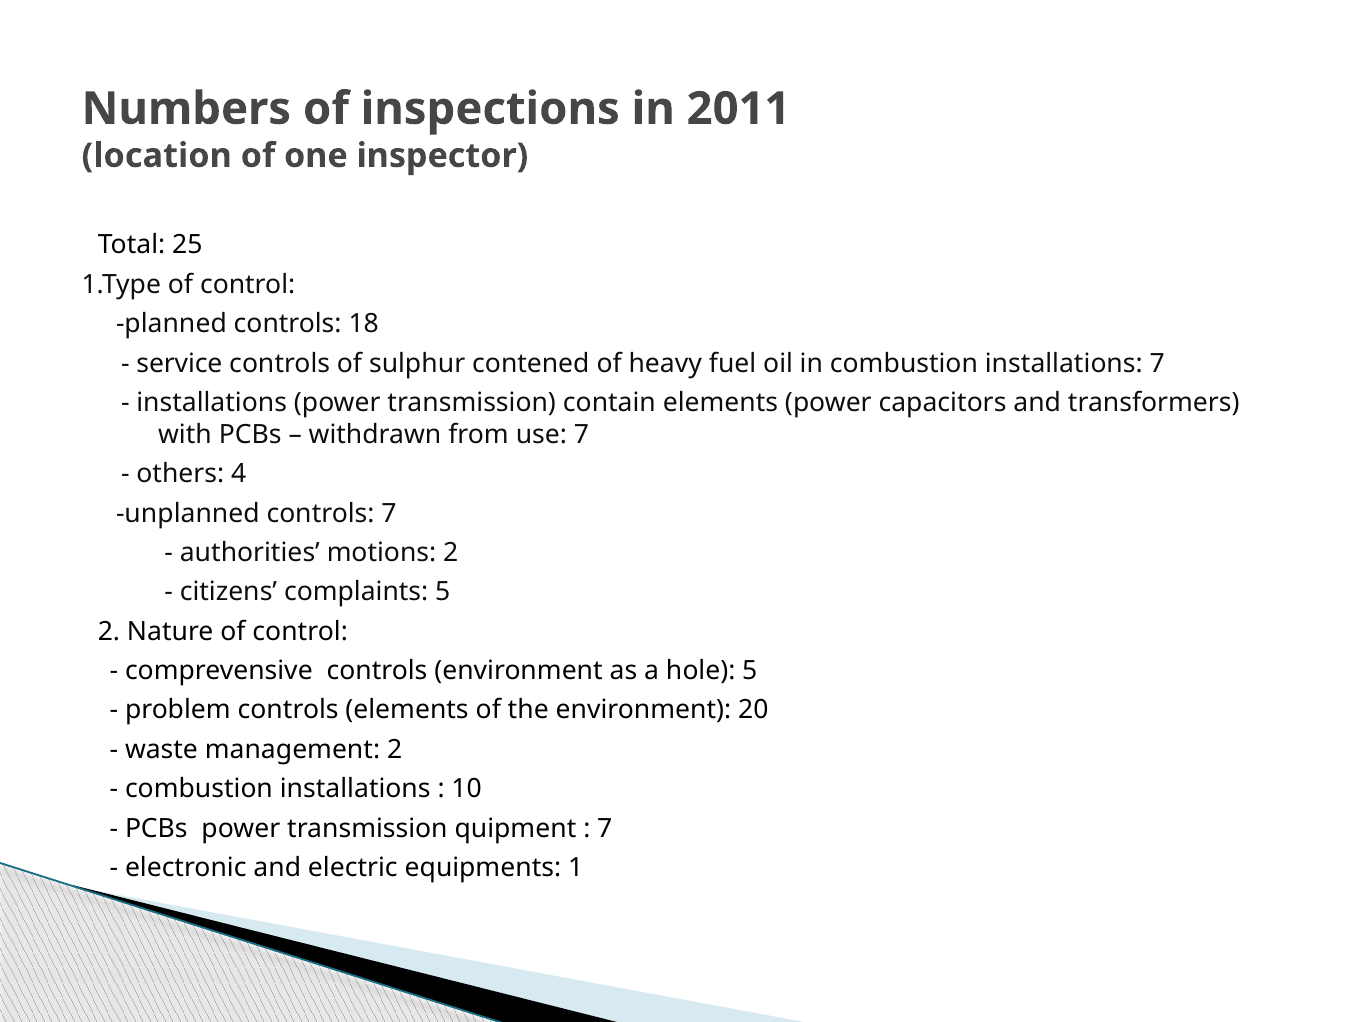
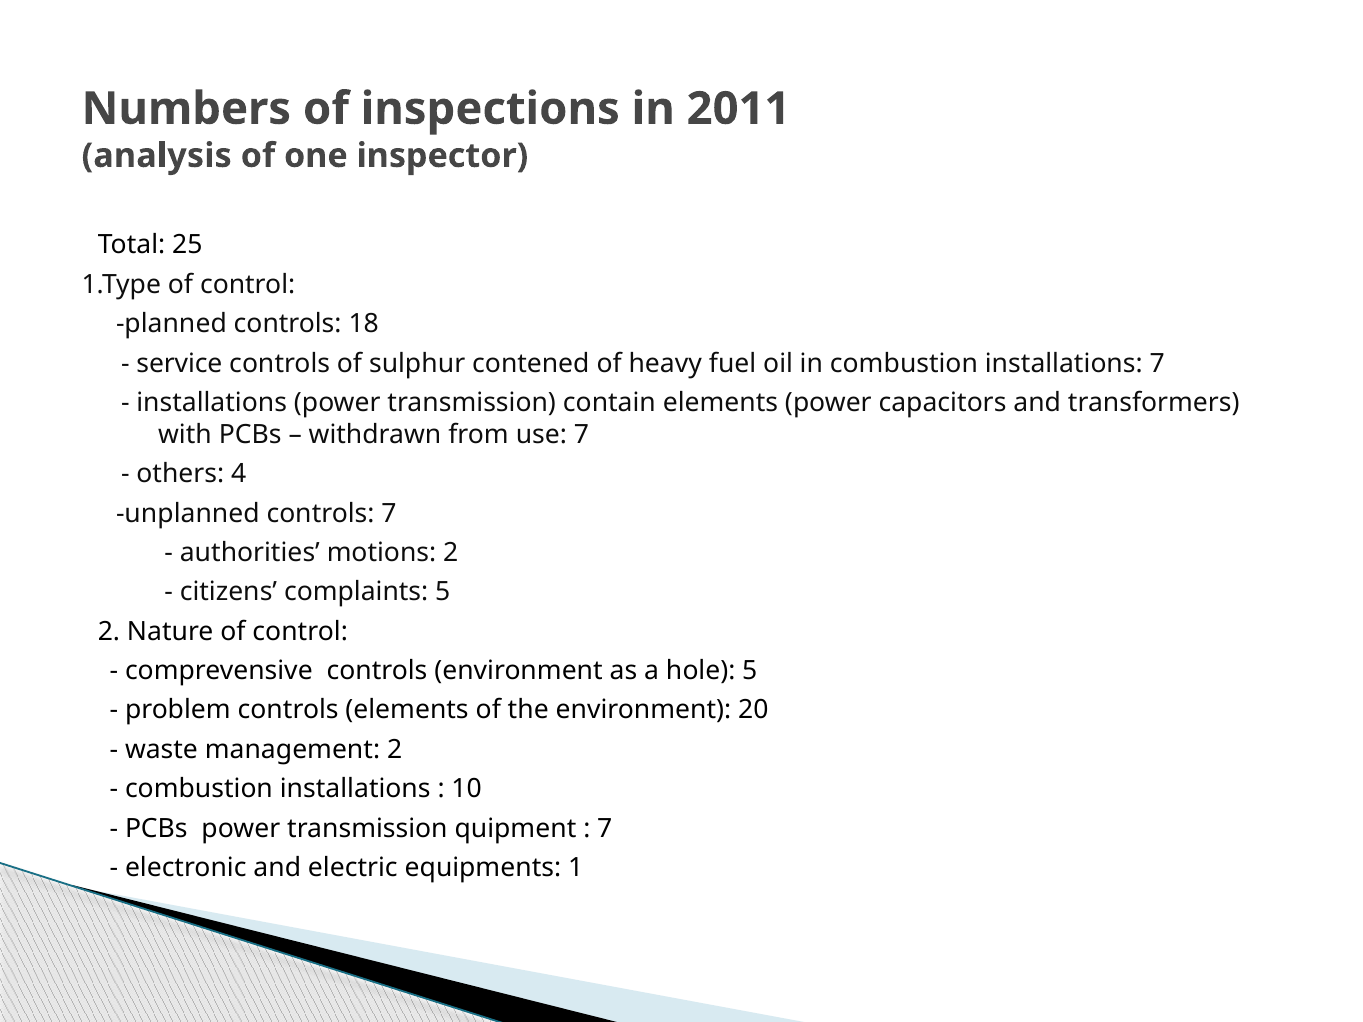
location: location -> analysis (157, 156)
